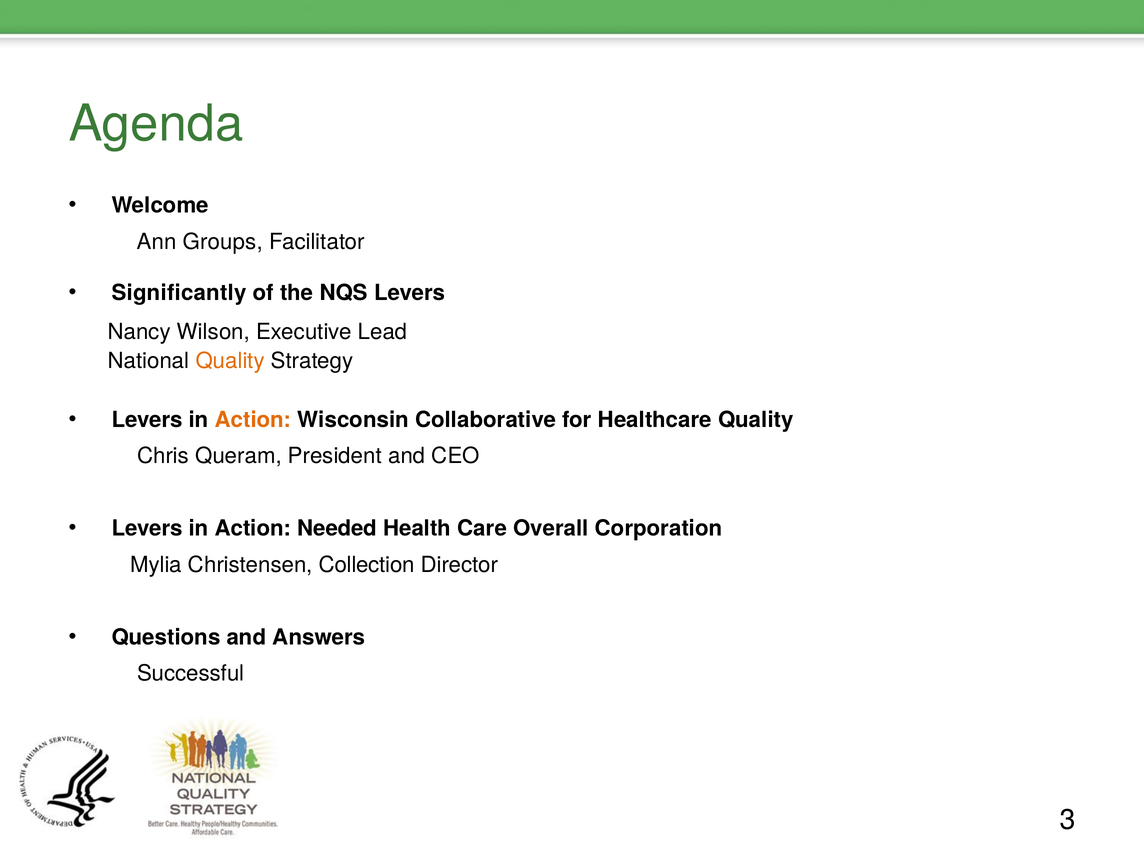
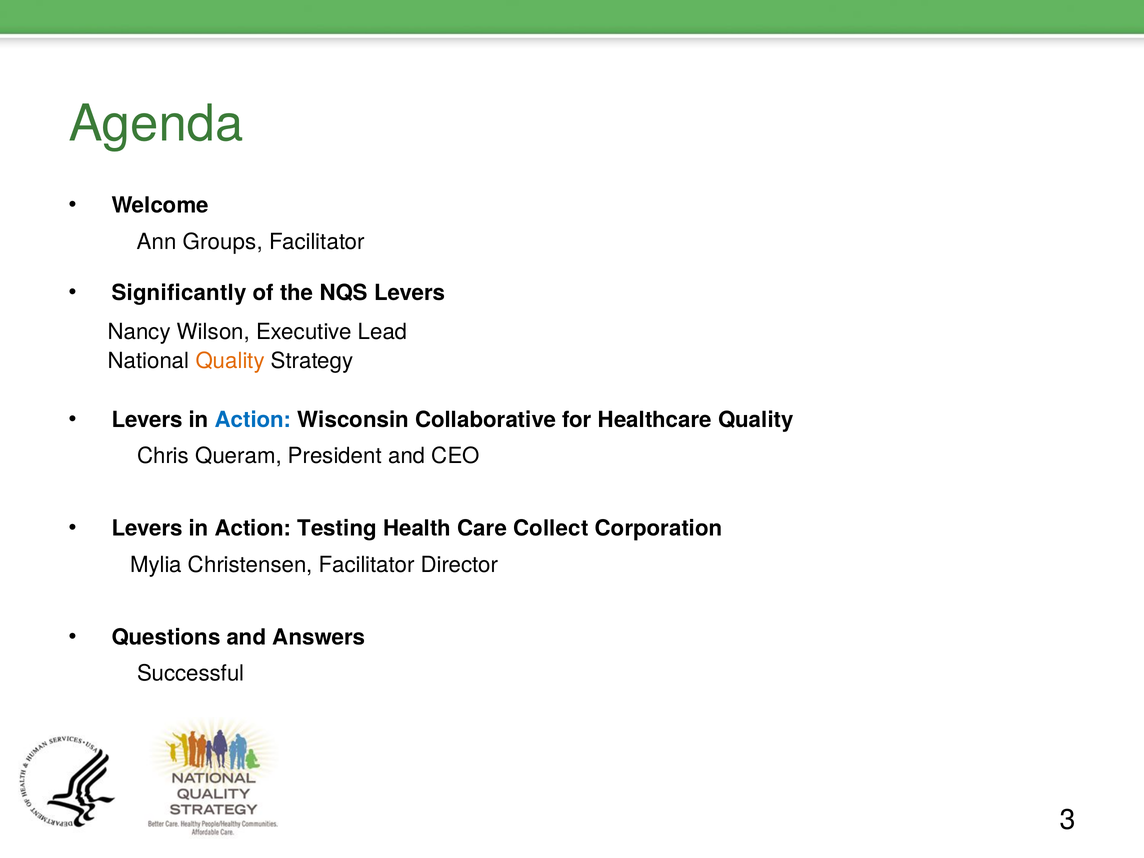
Action colour: orange -> blue (253, 420)
Needed: Needed -> Testing (337, 529)
Overall: Overall -> Collect (551, 529)
Christensen Collection: Collection -> Facilitator (367, 565)
